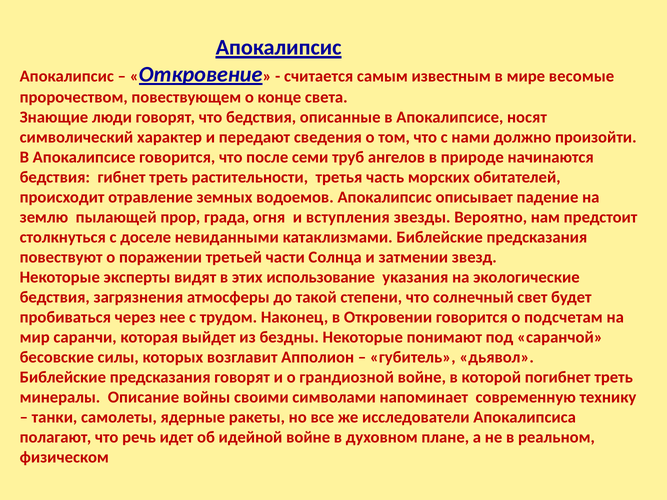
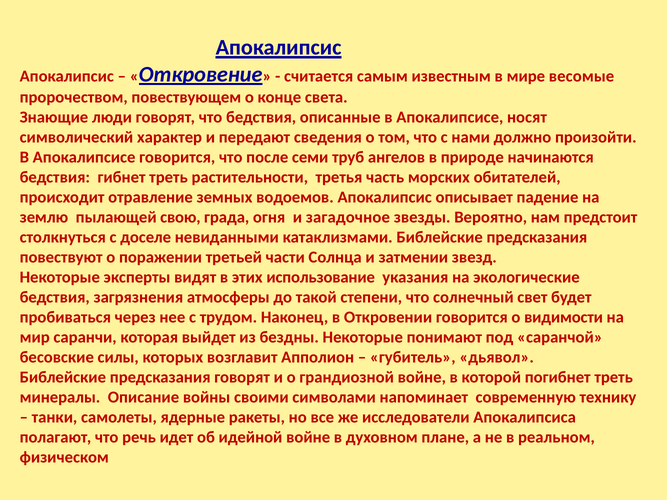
прор: прор -> свою (180, 217)
вступления: вступления -> загадочное (348, 217)
подсчетам: подсчетам -> видимости (564, 317)
